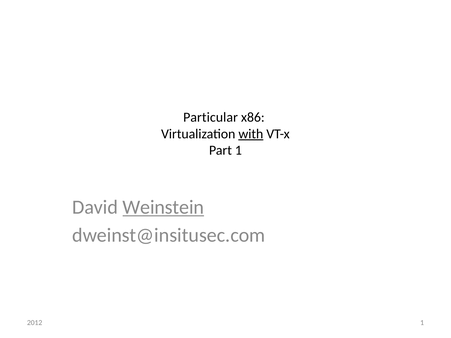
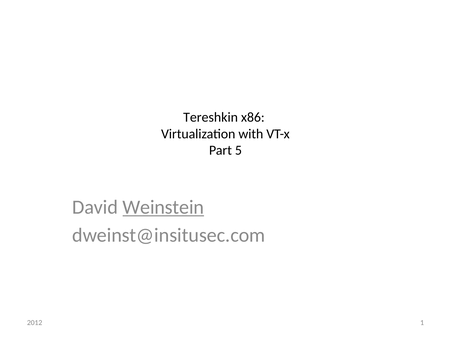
Particular: Particular -> Tereshkin (211, 117)
with underline: present -> none (251, 134)
Part 1: 1 -> 5 (238, 151)
